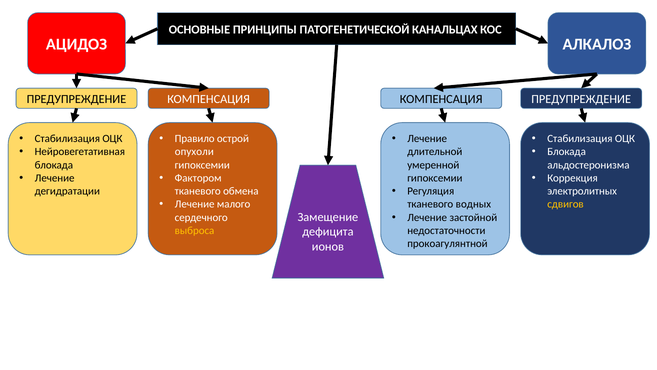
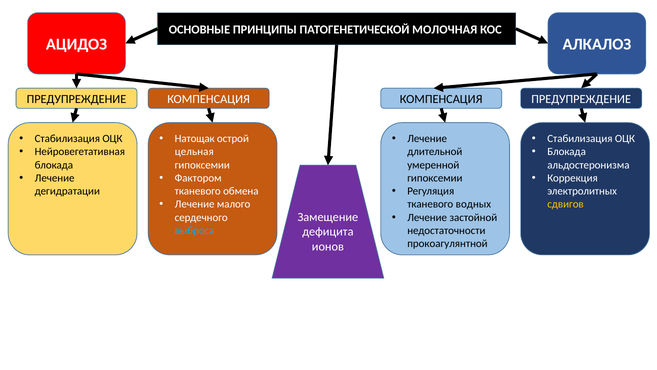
КАНАЛЬЦАХ: КАНАЛЬЦАХ -> МОЛОЧНАЯ (445, 30)
Правило: Правило -> Натощак (195, 138)
опухоли: опухоли -> цельная (194, 152)
выброса colour: yellow -> light blue (195, 230)
